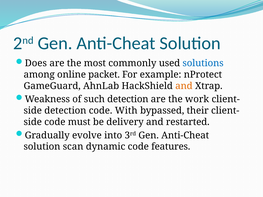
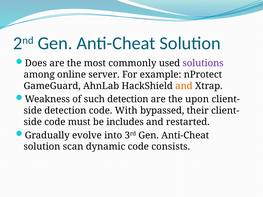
solutions colour: blue -> purple (203, 63)
packet: packet -> server (104, 75)
work: work -> upon (197, 99)
delivery: delivery -> includes (125, 122)
features: features -> consists (171, 147)
